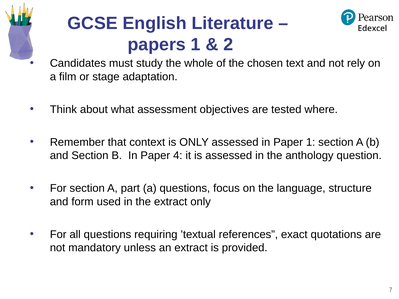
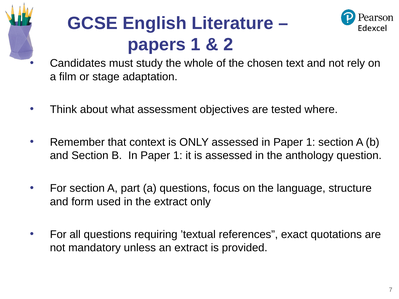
B In Paper 4: 4 -> 1 (178, 156)
